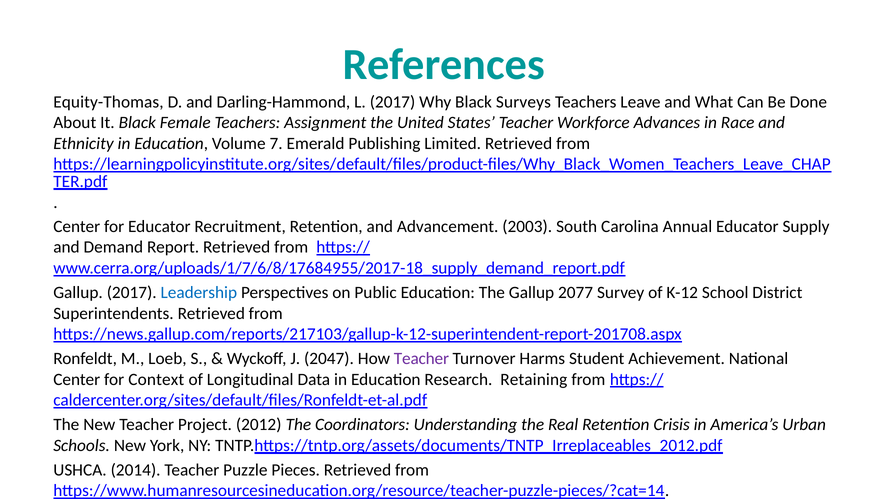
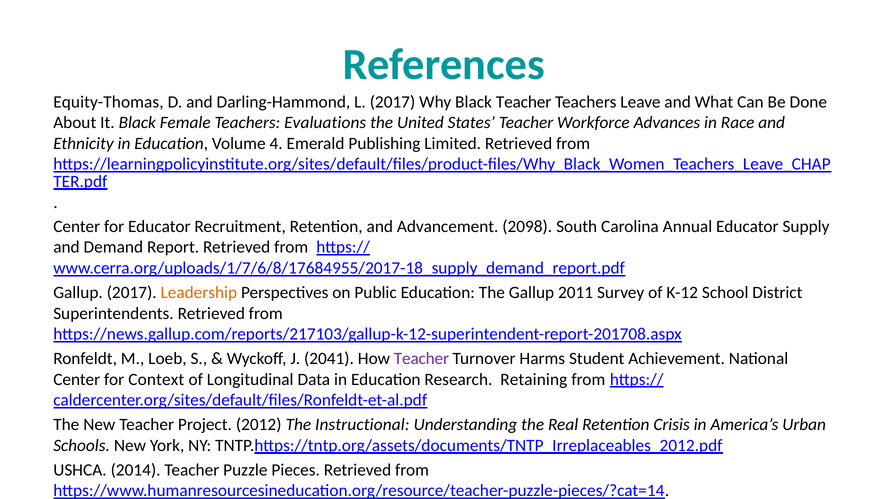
Black Surveys: Surveys -> Teacher (524, 102)
Assignment: Assignment -> Evaluations (325, 123)
7: 7 -> 4 (276, 144)
2003: 2003 -> 2098 (527, 227)
Leadership colour: blue -> orange (199, 293)
2077: 2077 -> 2011 (576, 293)
2047: 2047 -> 2041 (329, 359)
Coordinators: Coordinators -> Instructional (362, 425)
